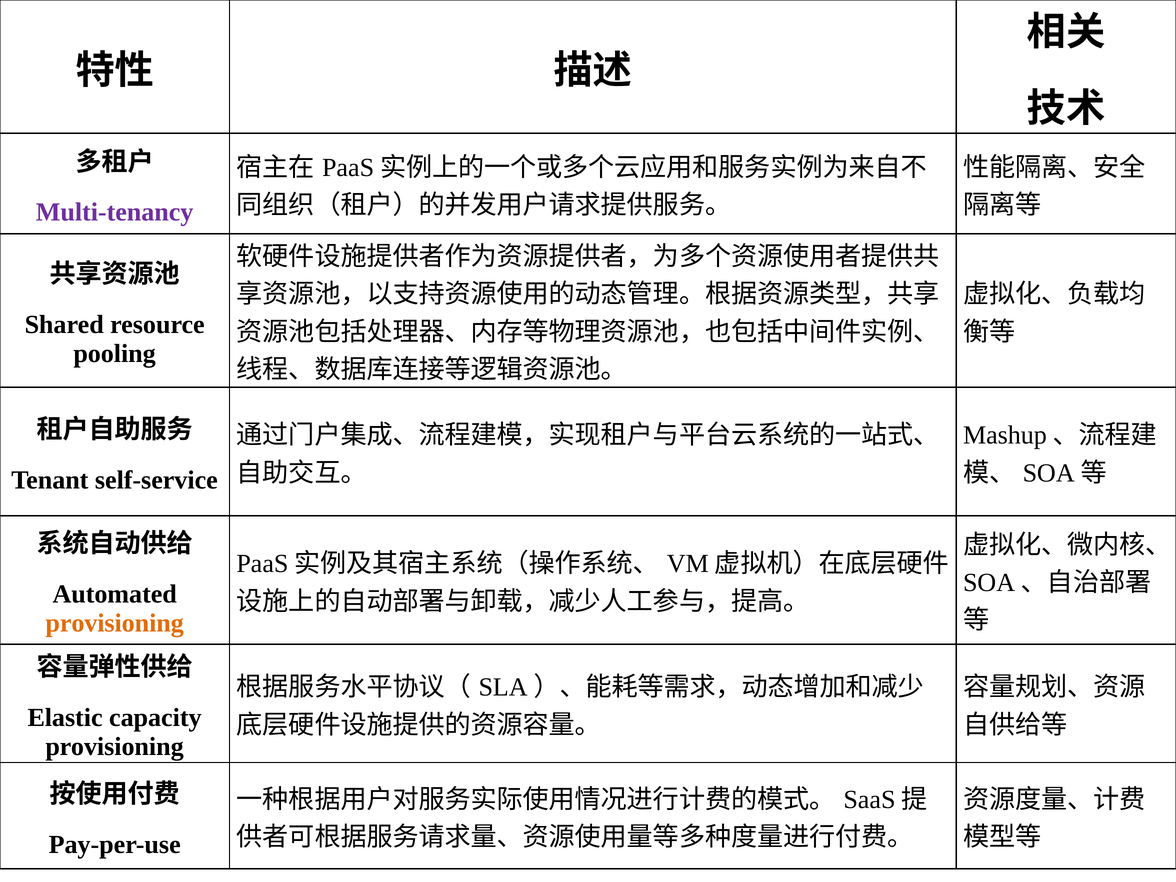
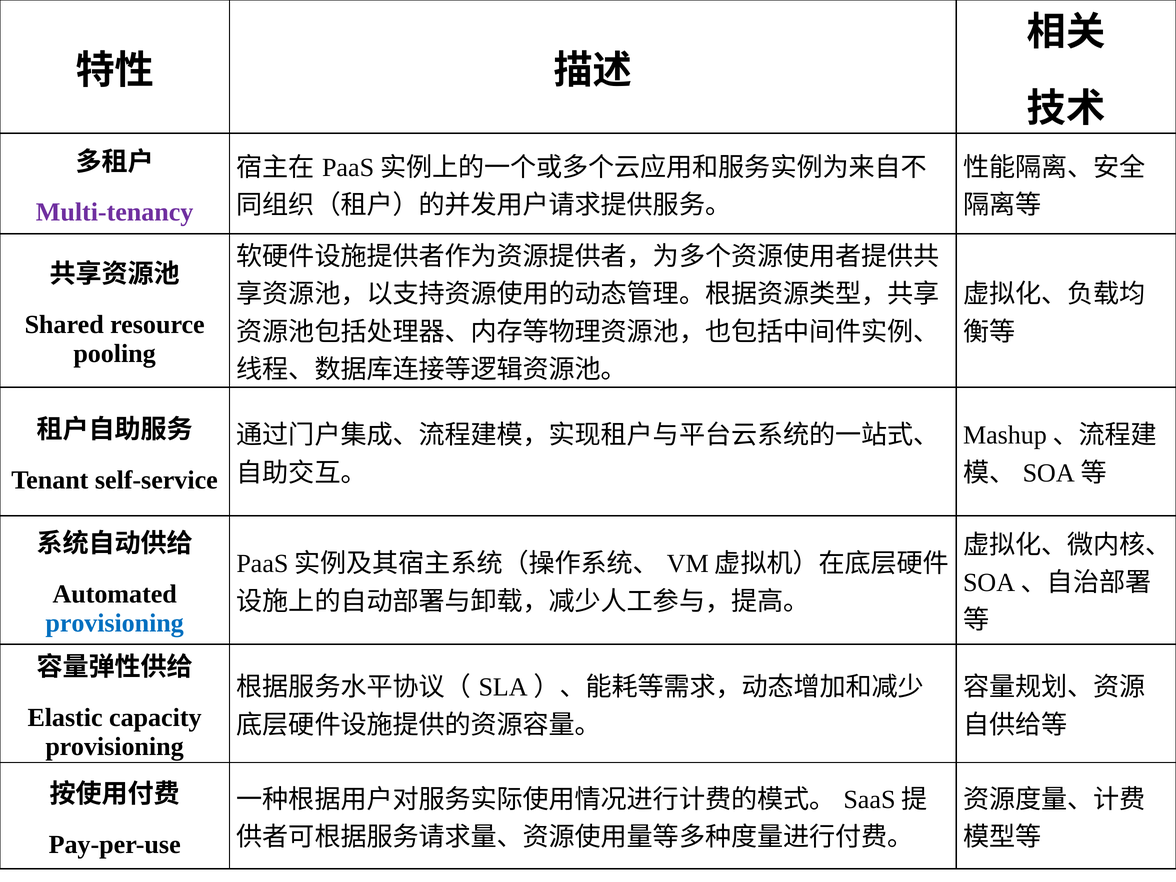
provisioning colour: orange -> blue (115, 623)
